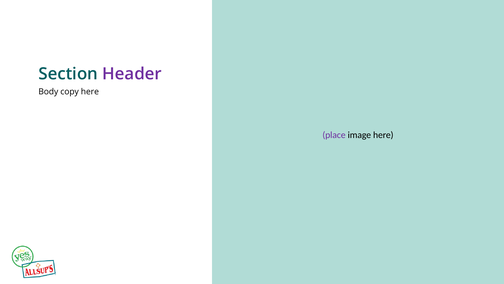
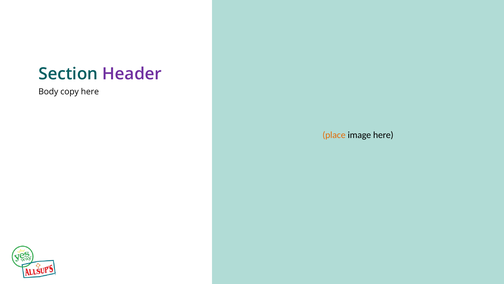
place colour: purple -> orange (334, 135)
